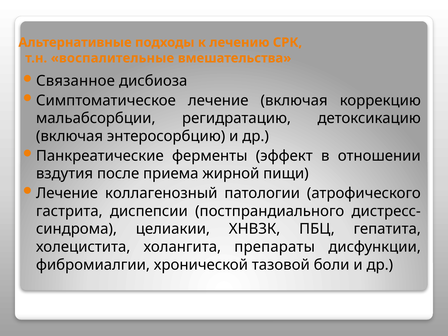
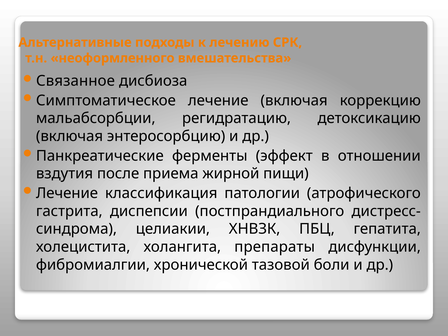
воспалительные: воспалительные -> неоформленного (113, 58)
коллагенозный: коллагенозный -> классификация (161, 193)
